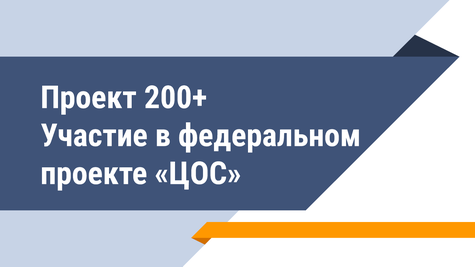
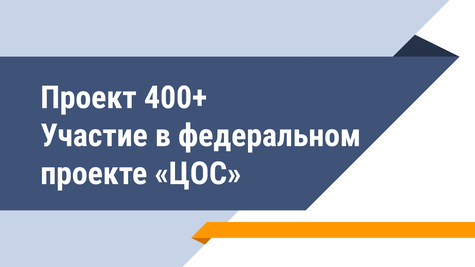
200+: 200+ -> 400+ (176, 98)
